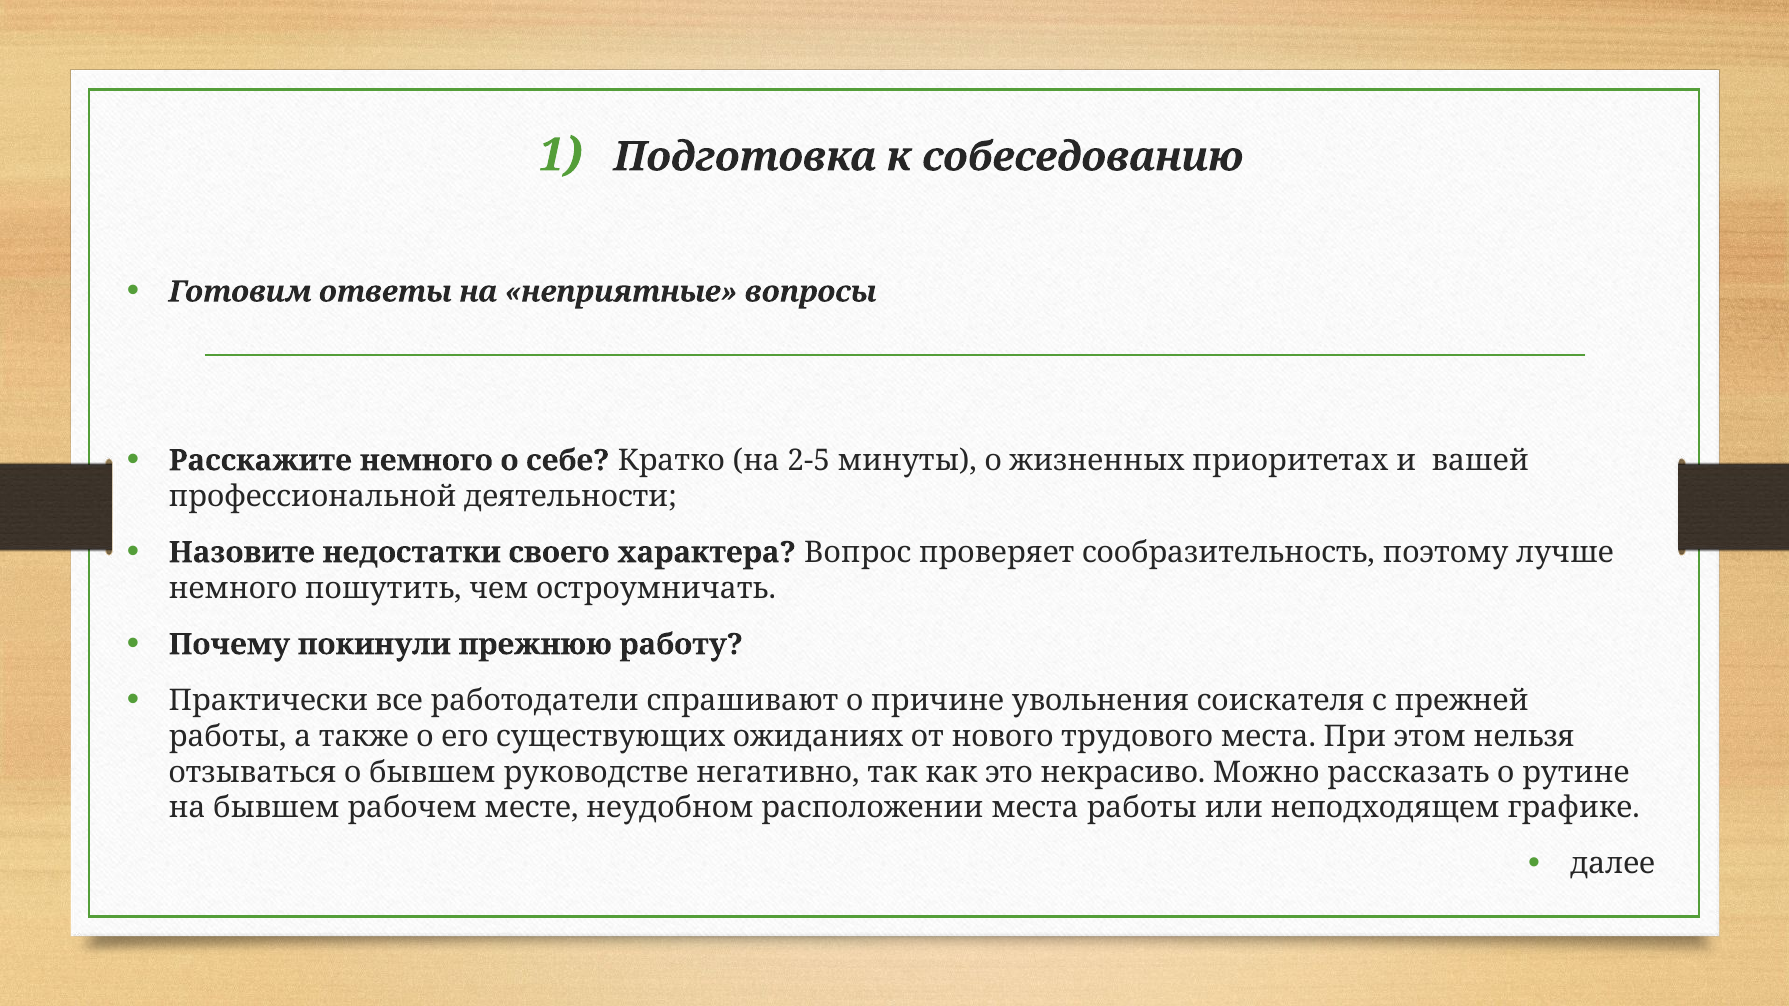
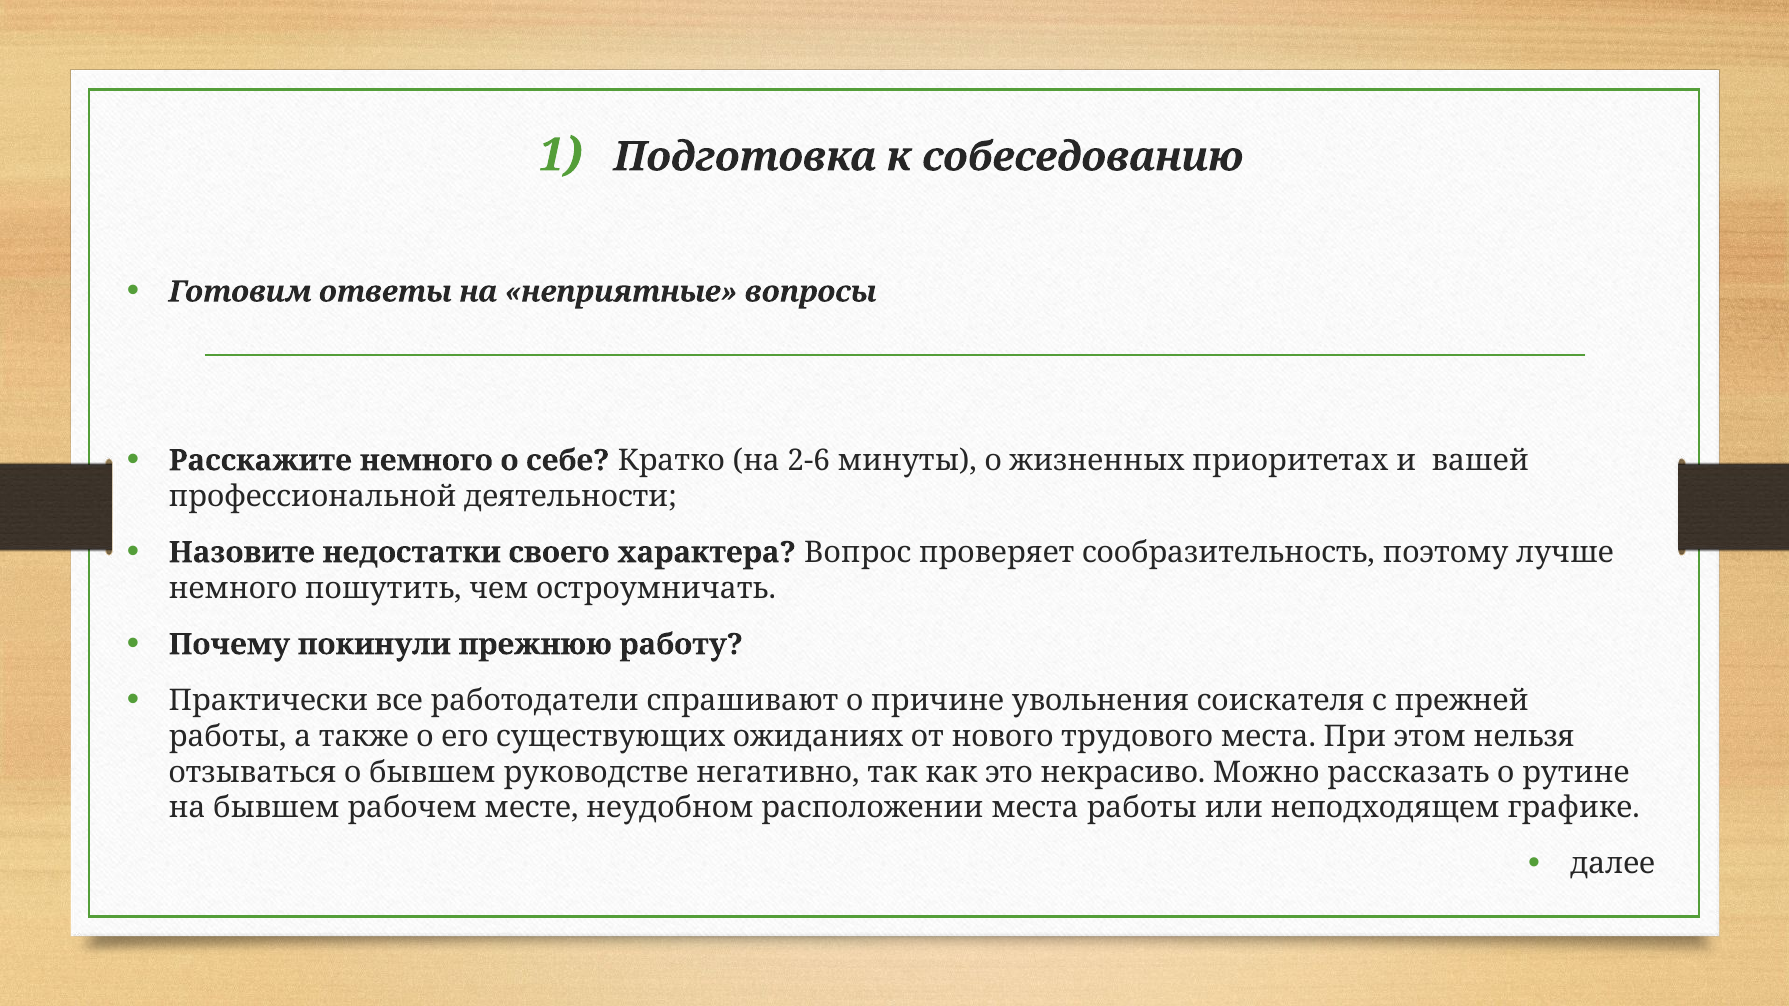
2-5: 2-5 -> 2-6 (809, 461)
